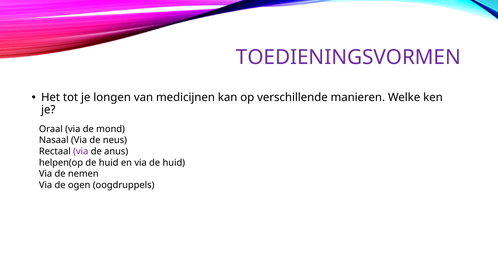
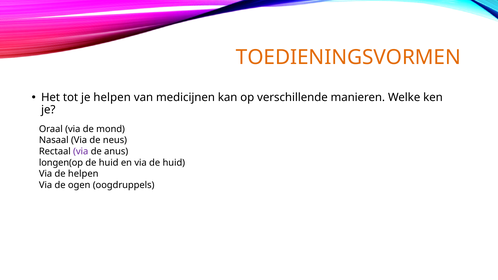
TOEDIENINGSVORMEN colour: purple -> orange (348, 57)
je longen: longen -> helpen (112, 98)
helpen(op: helpen(op -> longen(op (61, 163)
de nemen: nemen -> helpen (83, 174)
